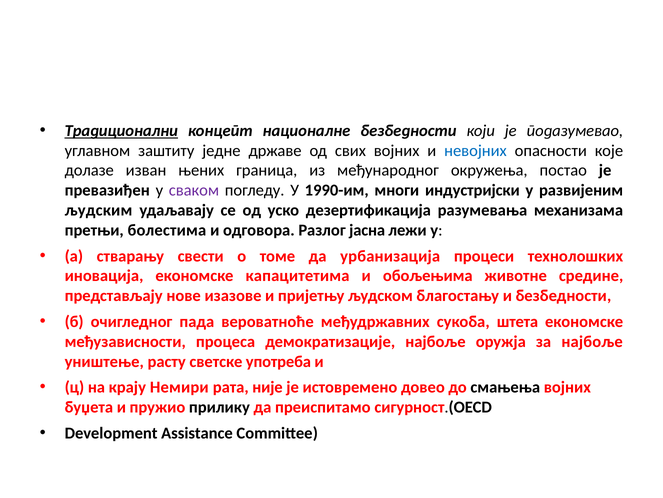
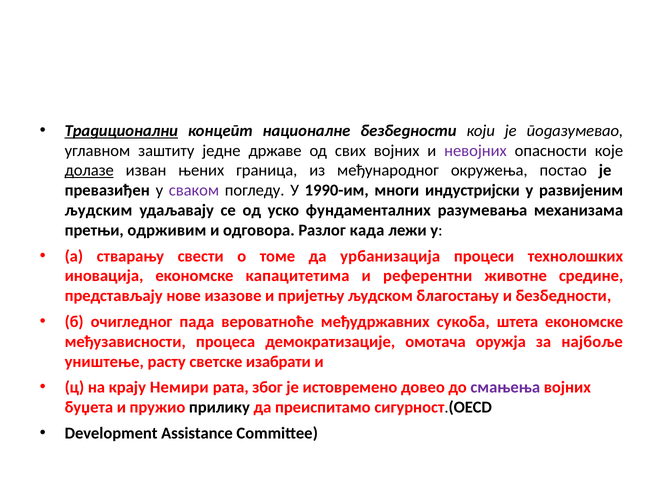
невојних colour: blue -> purple (475, 150)
долазе underline: none -> present (89, 170)
дезертификација: дезертификација -> фундаменталних (368, 210)
болестима: болестима -> одрживим (167, 230)
јасна: јасна -> када (367, 230)
обољењима: обољењима -> референтни (428, 276)
демократизације најбоље: најбоље -> омотача (435, 341)
употреба: употреба -> изабрати (278, 361)
није: није -> због (268, 387)
смањења colour: black -> purple (505, 387)
